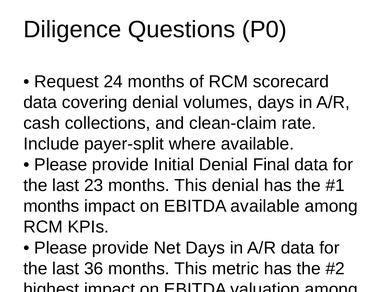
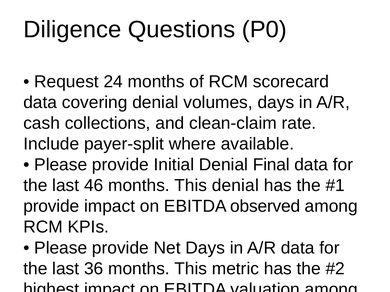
23: 23 -> 46 (94, 186)
months: months -> provide (51, 207)
EBITDA available: available -> observed (265, 207)
